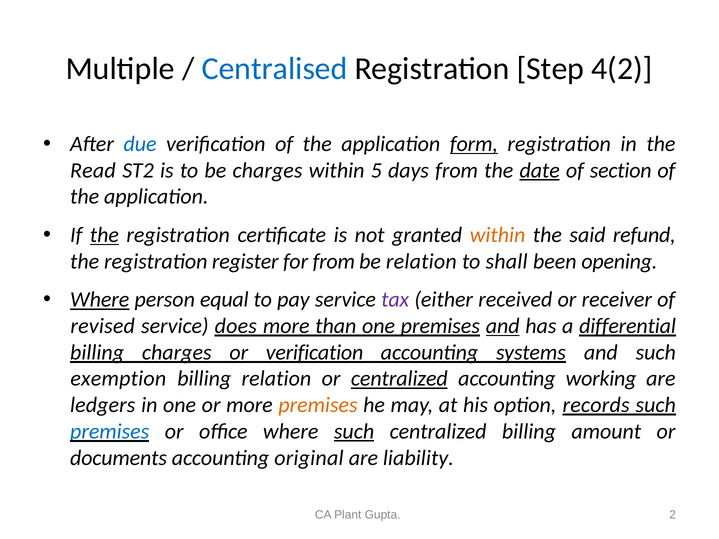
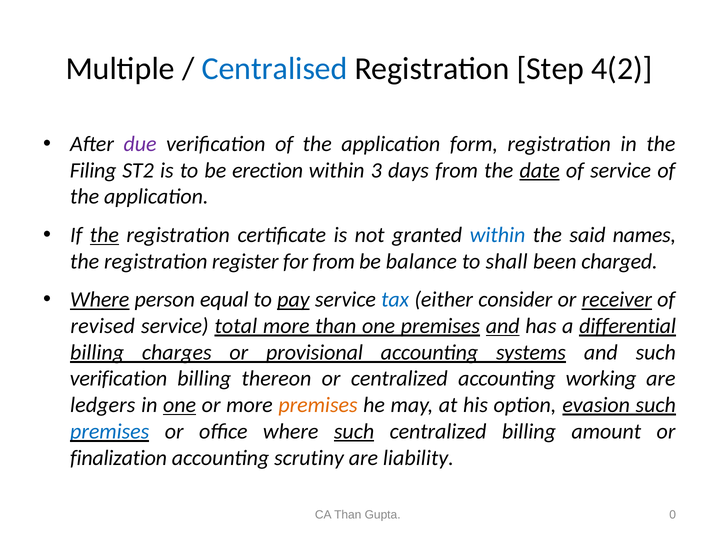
due colour: blue -> purple (140, 144)
form underline: present -> none (474, 144)
Read: Read -> Filing (93, 170)
be charges: charges -> erection (268, 170)
5: 5 -> 3 (376, 170)
of section: section -> service (621, 170)
within colour: orange -> blue (498, 235)
refund: refund -> names (644, 235)
be relation: relation -> balance (421, 262)
opening: opening -> charged (619, 262)
pay underline: none -> present (293, 300)
tax colour: purple -> blue (395, 300)
received: received -> consider (515, 300)
receiver underline: none -> present (617, 300)
does: does -> total (236, 326)
or verification: verification -> provisional (314, 353)
exemption: exemption -> verification (119, 379)
billing relation: relation -> thereon (276, 379)
centralized underline: present -> none (399, 379)
one underline: none -> present (180, 405)
records: records -> evasion (596, 405)
documents: documents -> finalization (119, 458)
original: original -> scrutiny (309, 458)
CA Plant: Plant -> Than (348, 515)
2: 2 -> 0 (673, 515)
